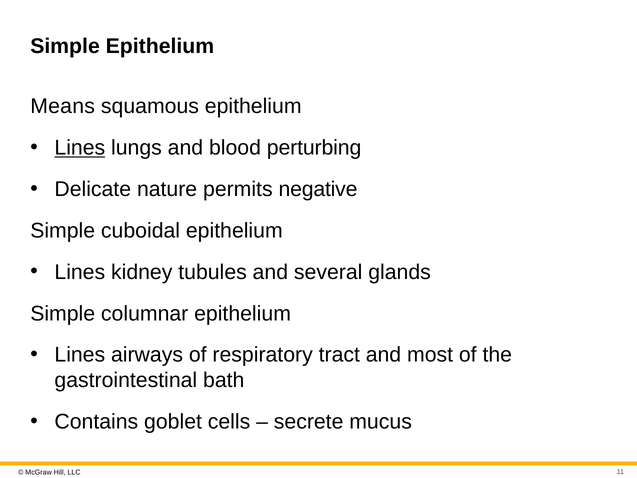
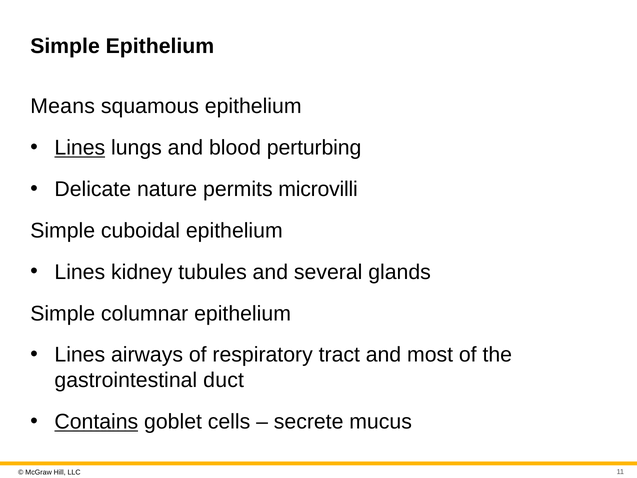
negative: negative -> microvilli (318, 189)
bath: bath -> duct (224, 380)
Contains underline: none -> present (96, 422)
